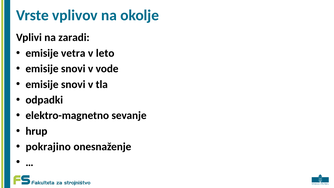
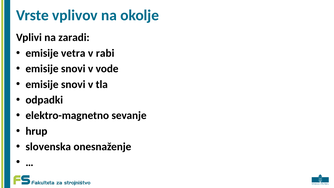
leto: leto -> rabi (105, 53)
pokrajino: pokrajino -> slovenska (48, 147)
